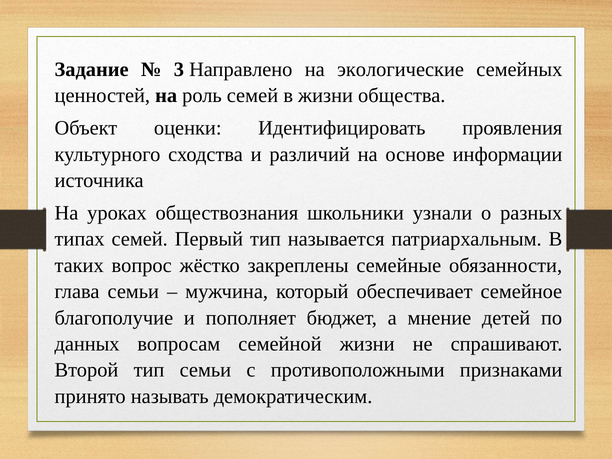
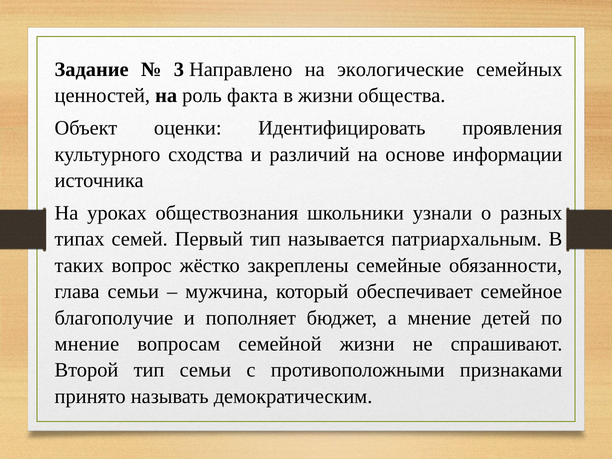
роль семей: семей -> факта (253, 96)
данных: данных -> мнение (87, 344)
